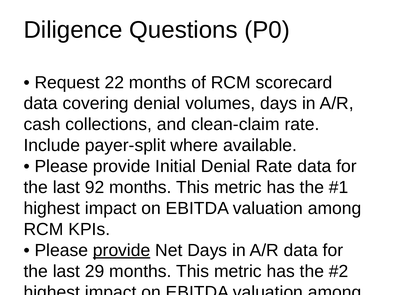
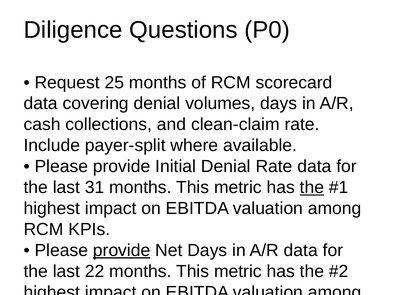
22: 22 -> 25 (114, 83)
92: 92 -> 31 (95, 188)
the underline: none -> present (312, 188)
29: 29 -> 22 (95, 272)
